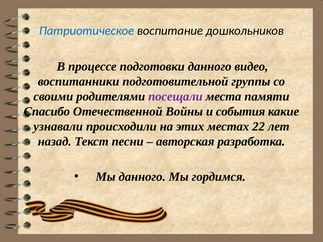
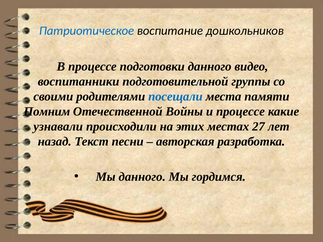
посещали colour: purple -> blue (175, 97)
Спасибо: Спасибо -> Помним (47, 112)
и события: события -> процессе (240, 112)
22: 22 -> 27 (259, 127)
